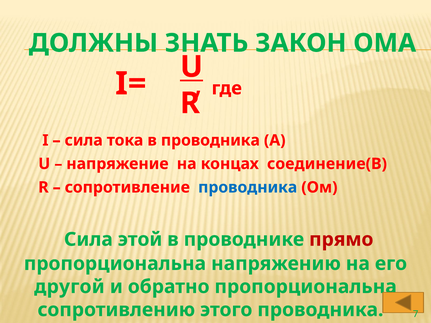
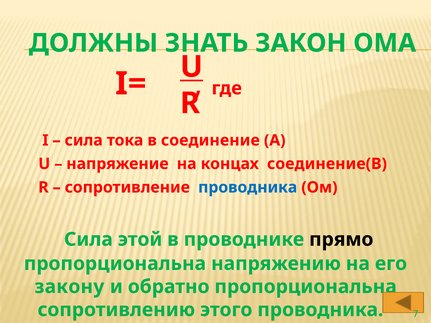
в проводника: проводника -> соединение (210, 140)
прямо colour: red -> black (341, 240)
другой: другой -> закону (69, 287)
